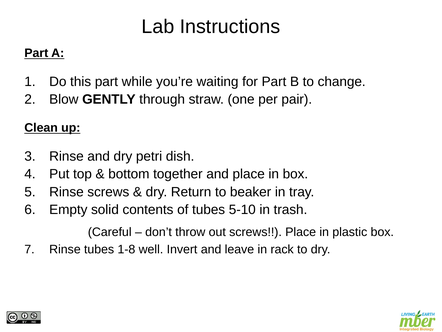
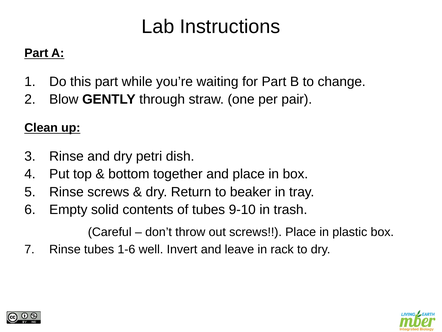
5-10: 5-10 -> 9-10 (242, 210)
1-8: 1-8 -> 1-6 (126, 249)
